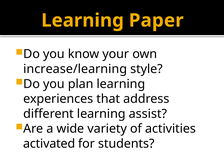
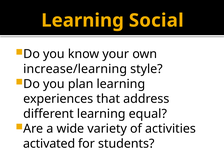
Paper: Paper -> Social (156, 20)
assist: assist -> equal (148, 114)
